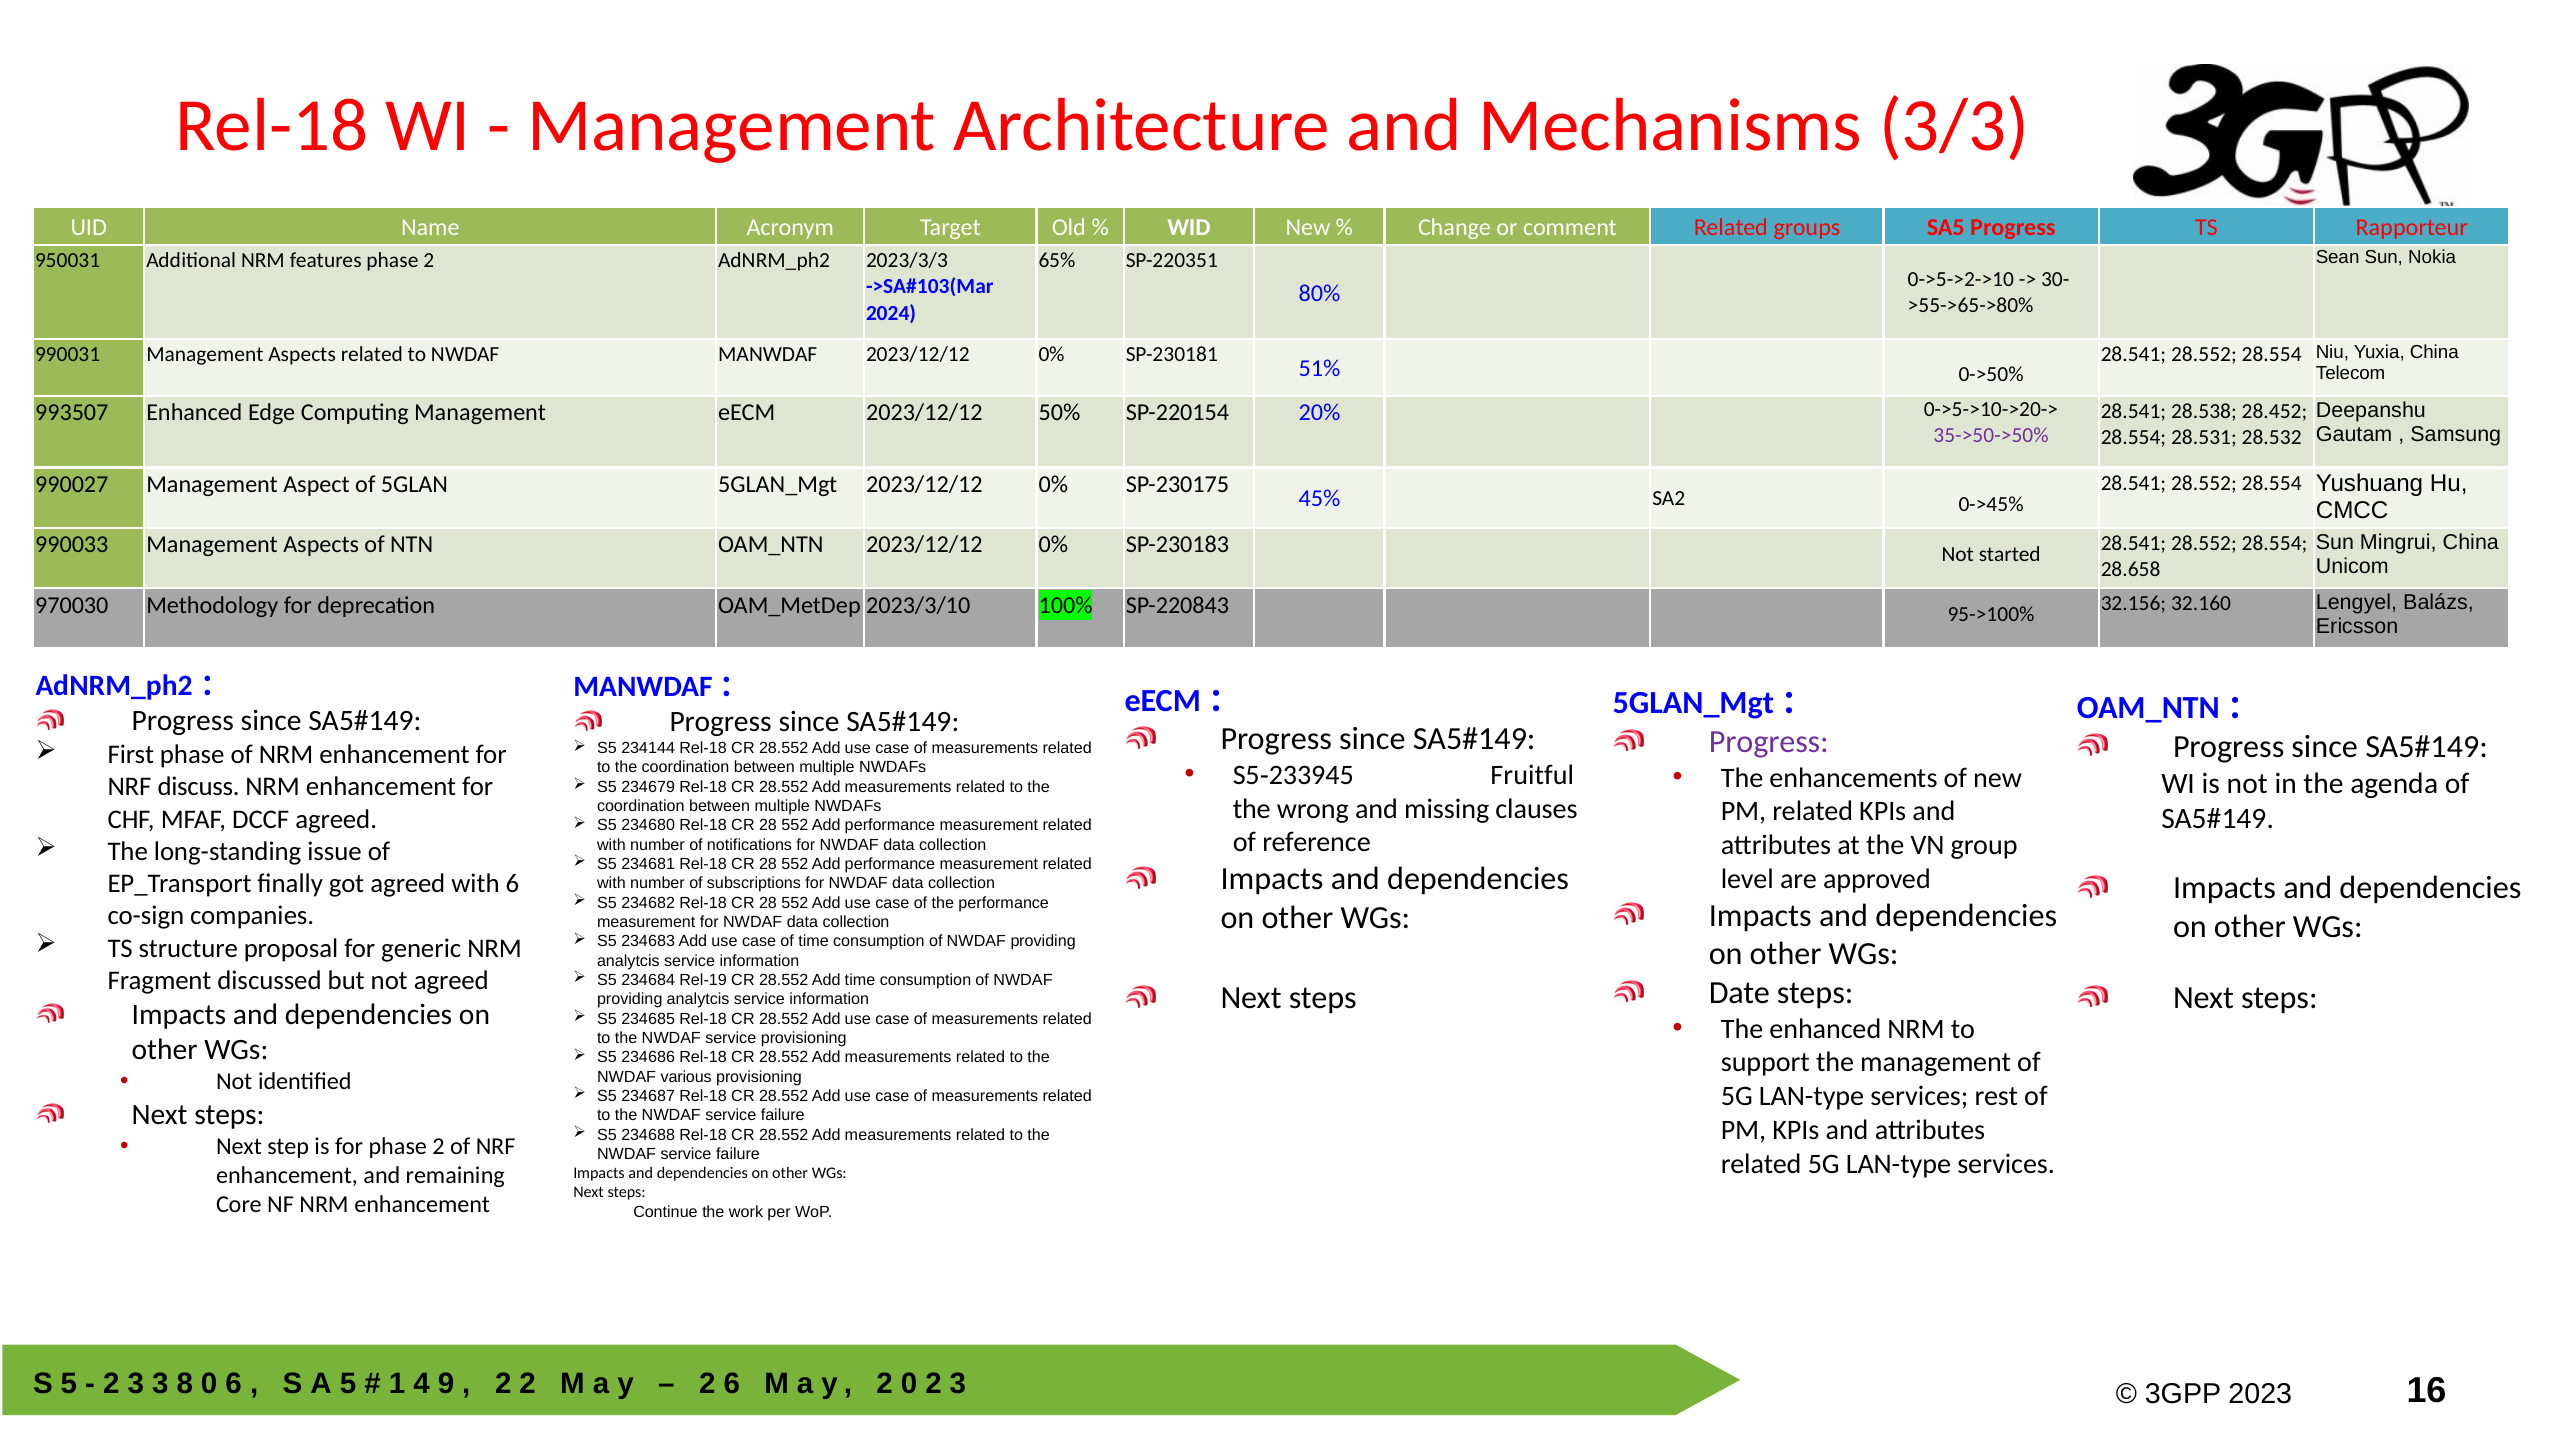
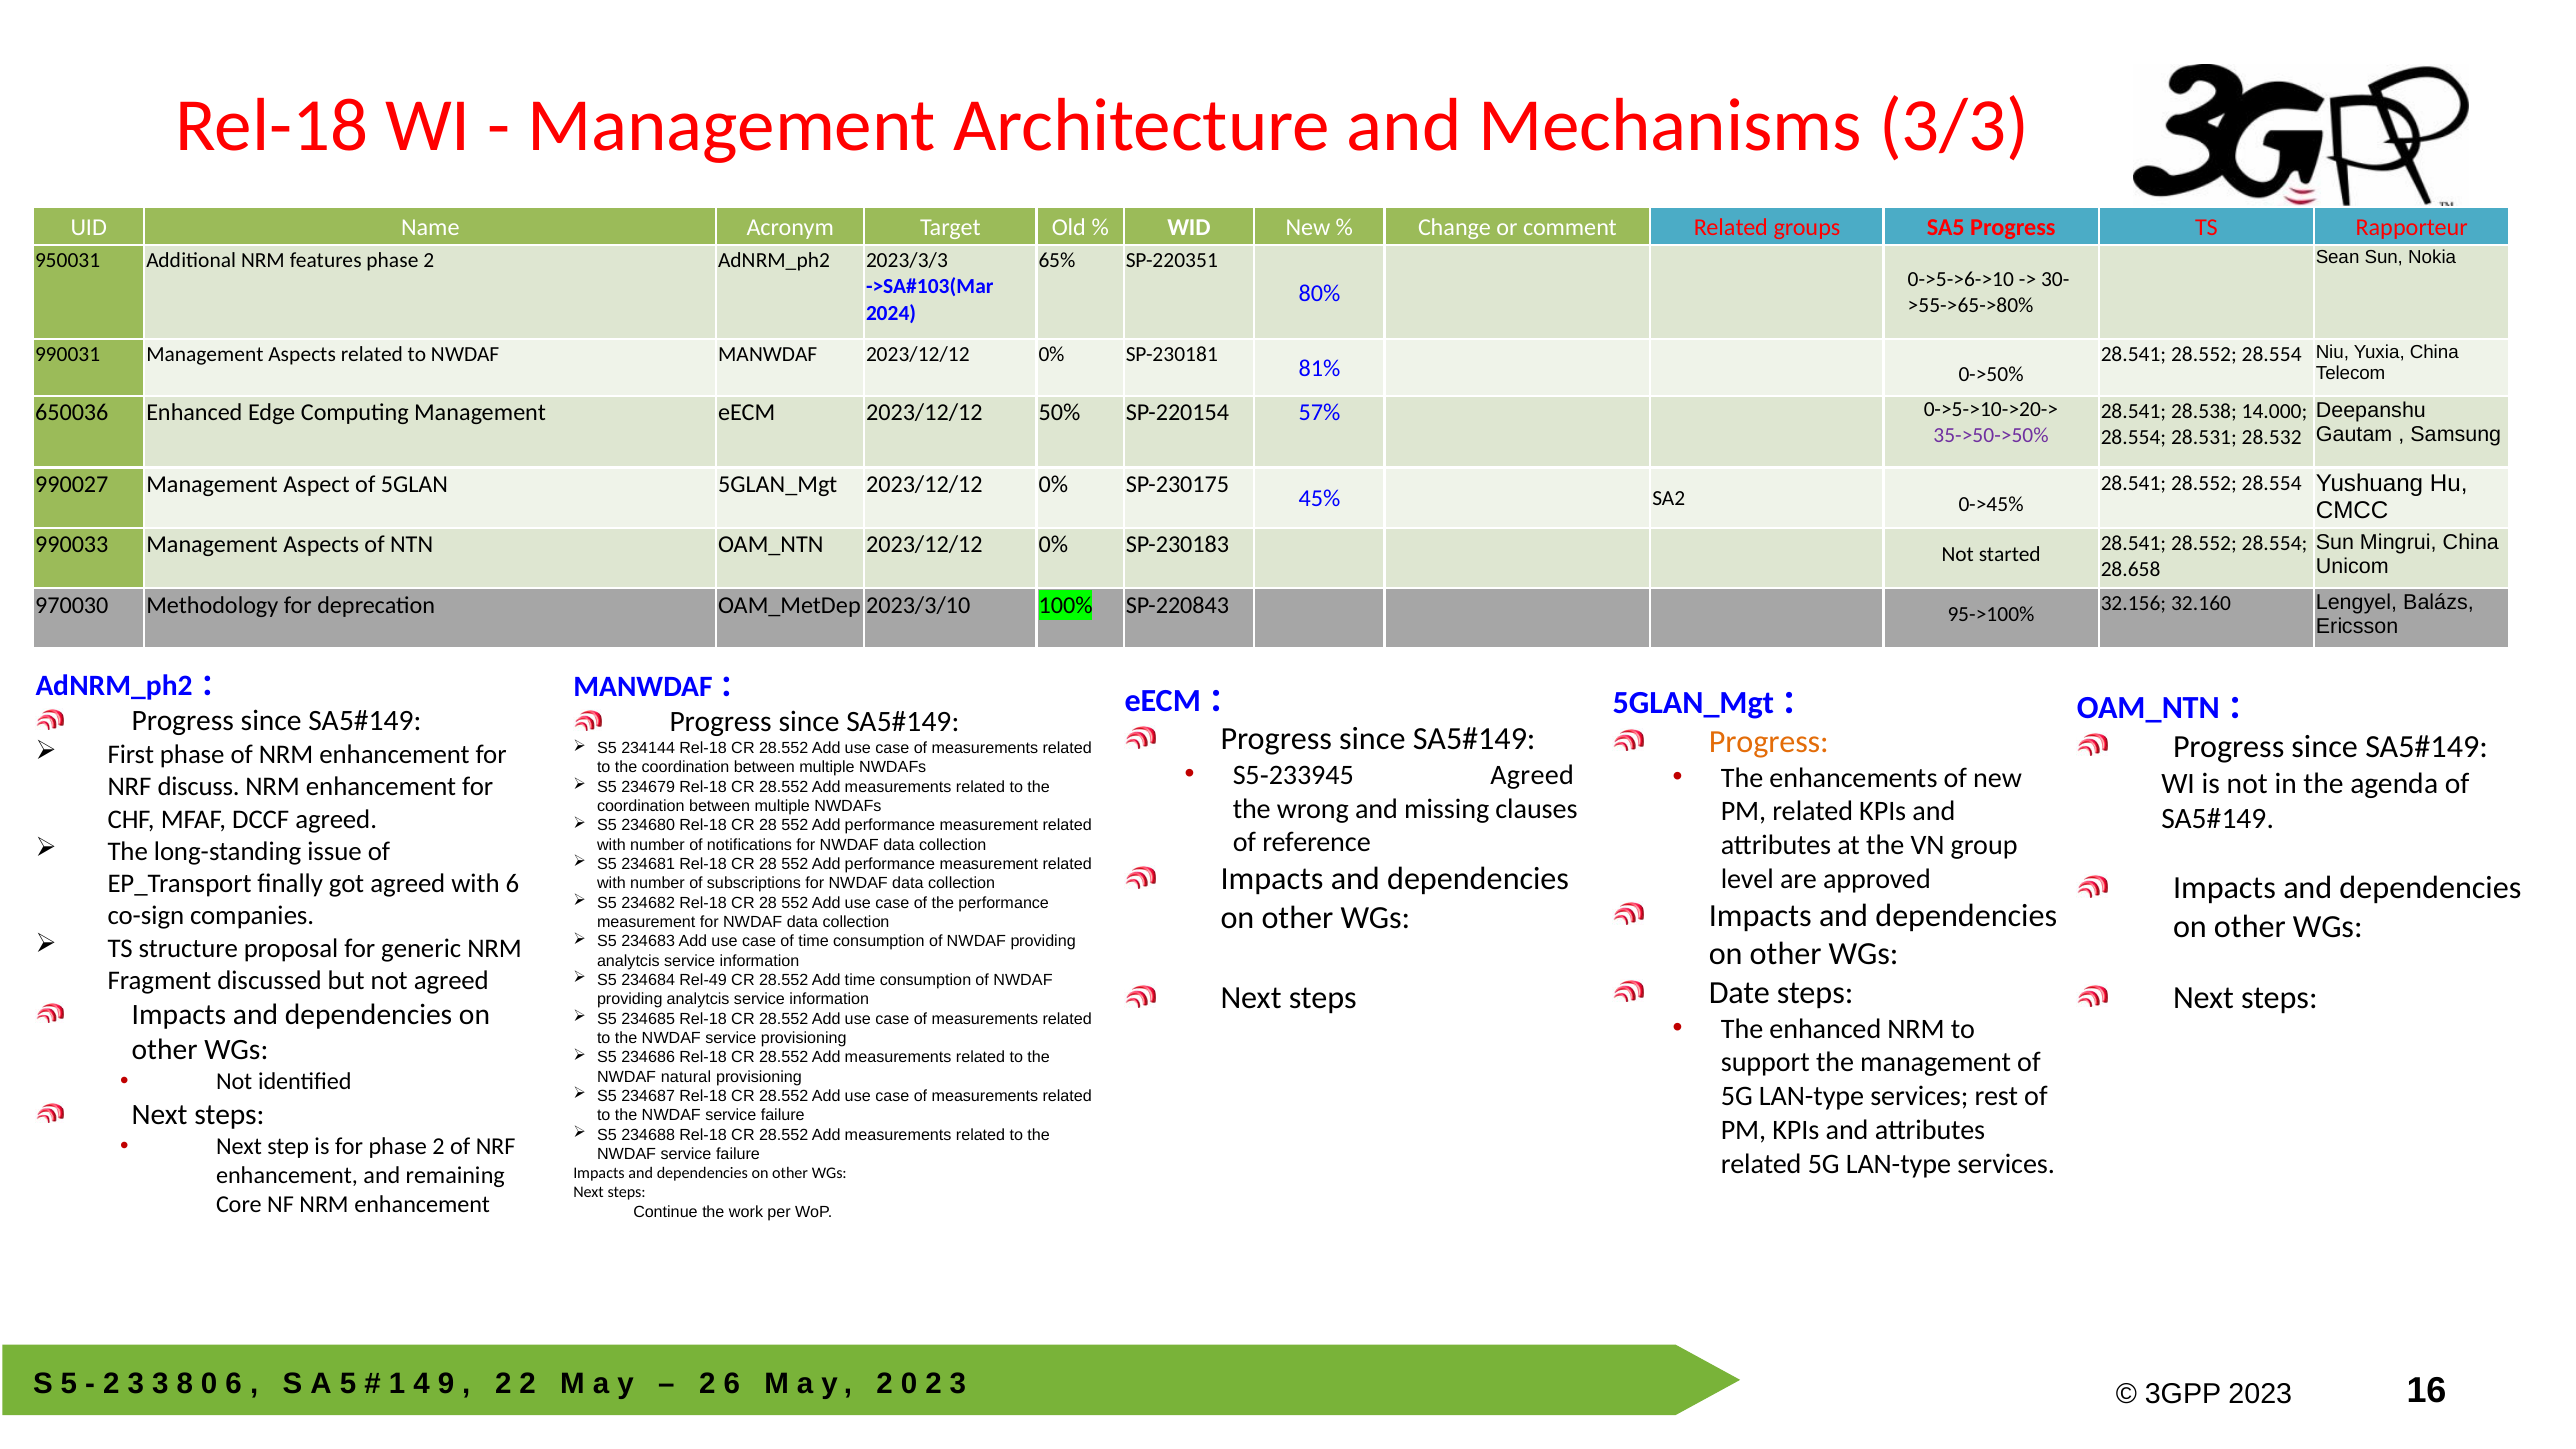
0->5->2->10: 0->5->2->10 -> 0->5->6->10 (1961, 279)
51%: 51% -> 81% (1319, 369)
28.452: 28.452 -> 14.000 (2275, 411)
993507: 993507 -> 650036 (72, 413)
20%: 20% -> 57% (1319, 413)
Progress colour: purple -> orange (1769, 742)
Fruitful: Fruitful -> Agreed (1532, 775)
Rel-19: Rel-19 -> Rel-49 (703, 980)
various: various -> natural (686, 1077)
